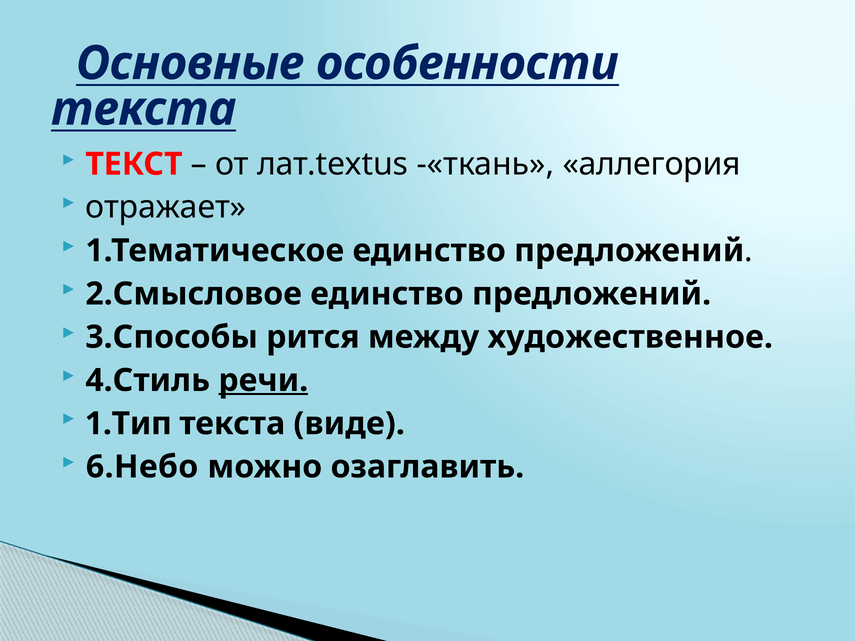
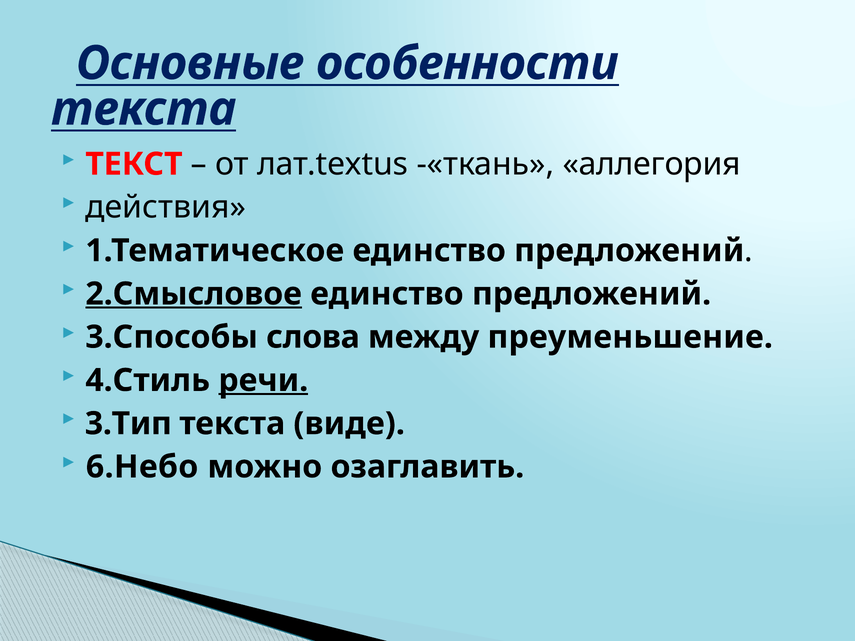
отражает: отражает -> действия (166, 207)
2.Смысловое underline: none -> present (194, 294)
рится: рится -> слова (313, 337)
художественное: художественное -> преуменьшение (630, 337)
1.Тип: 1.Тип -> 3.Тип (128, 424)
